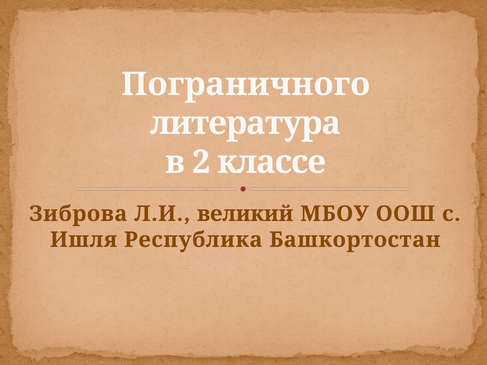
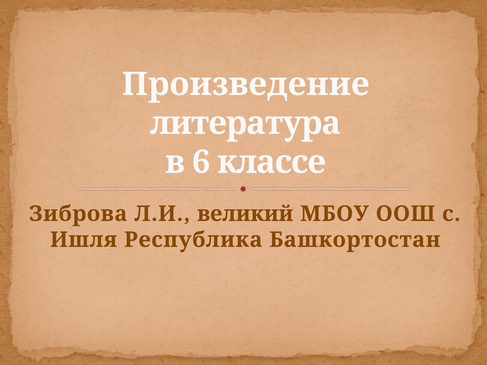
Пограничного: Пограничного -> Произведение (246, 84)
2: 2 -> 6 (201, 162)
